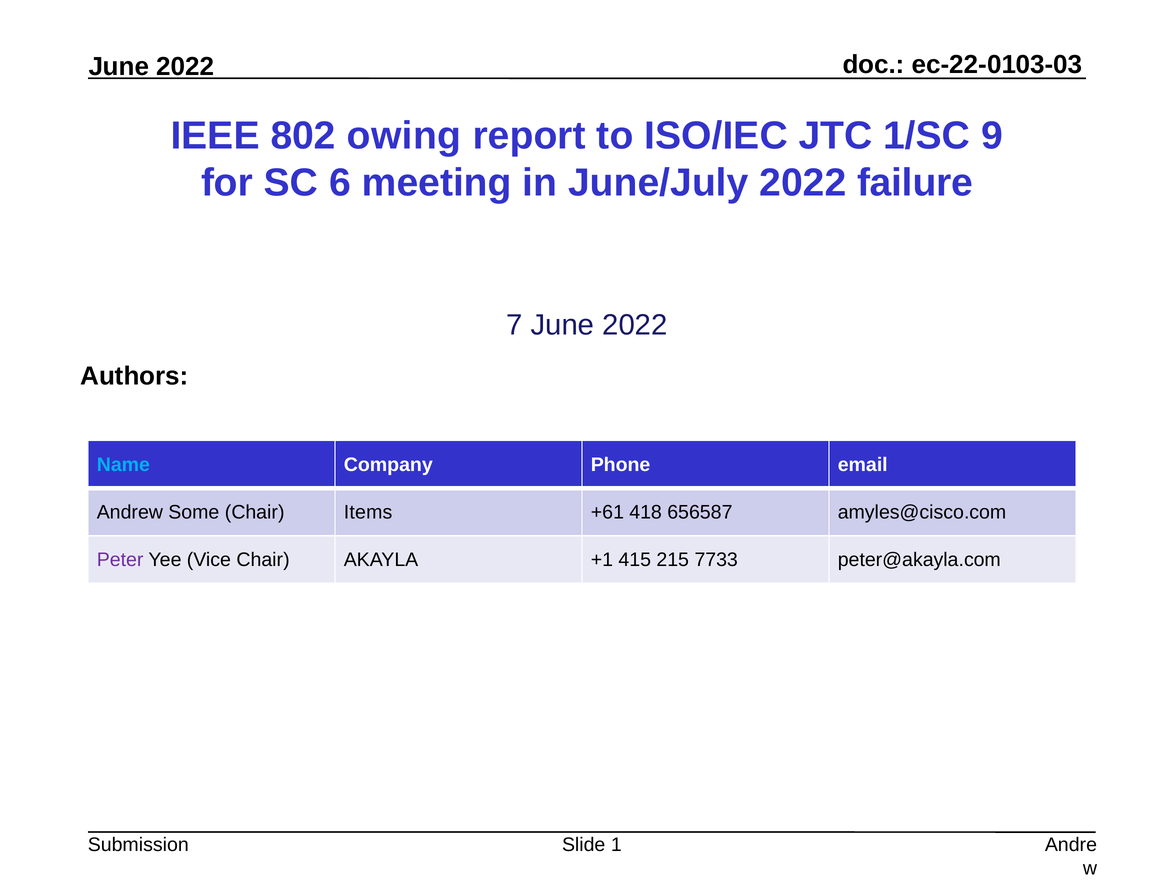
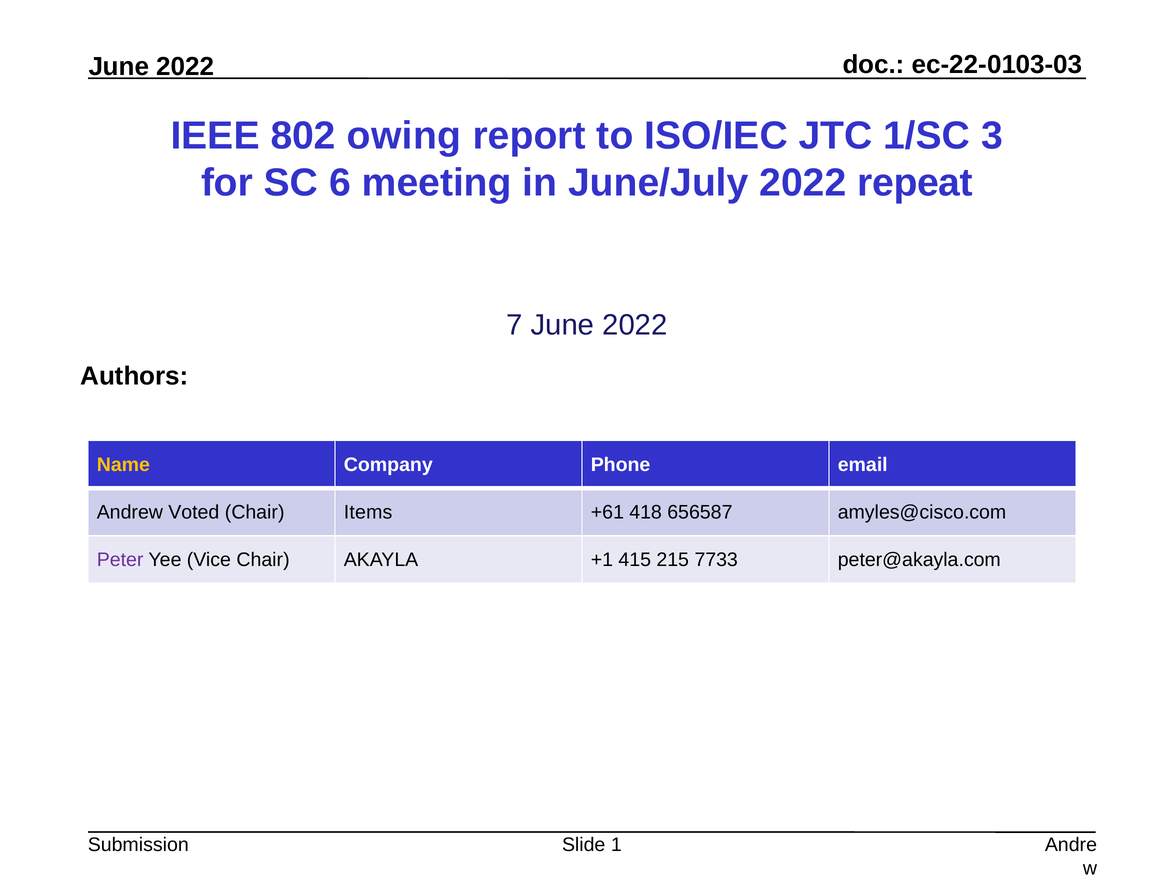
9: 9 -> 3 (992, 136)
failure: failure -> repeat (915, 183)
Name colour: light blue -> yellow (123, 464)
Some: Some -> Voted (194, 512)
